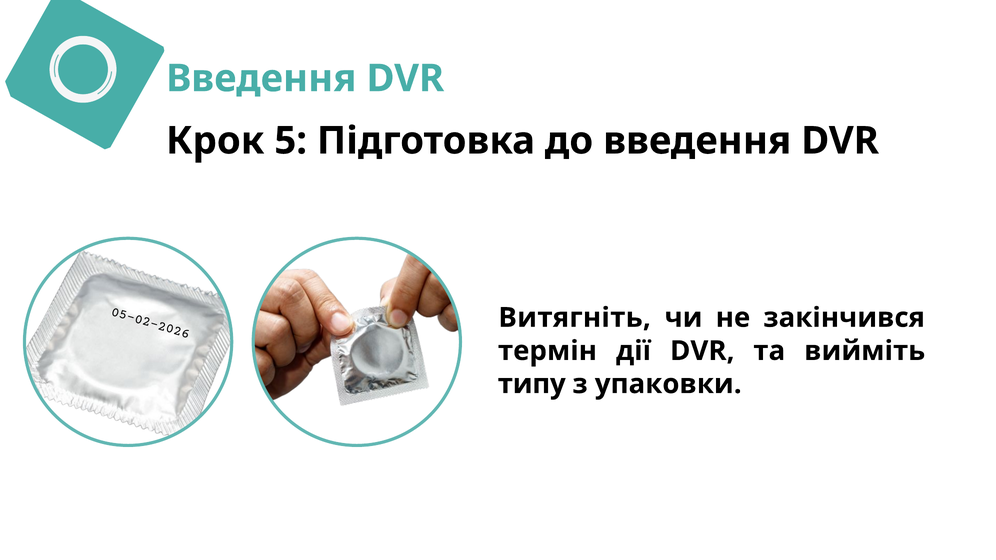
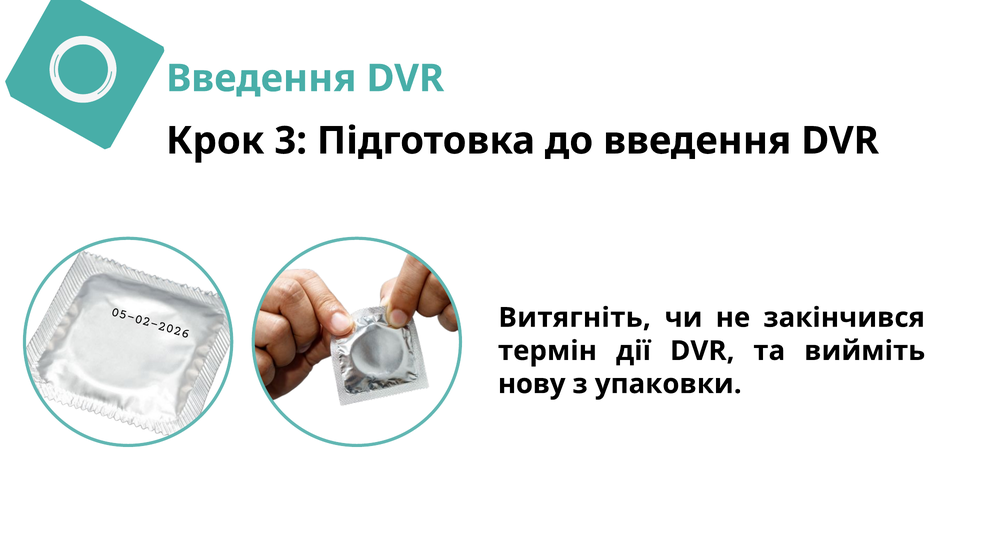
Крок 5: 5 -> 3 (291, 141)
типу: типу -> нову (532, 384)
